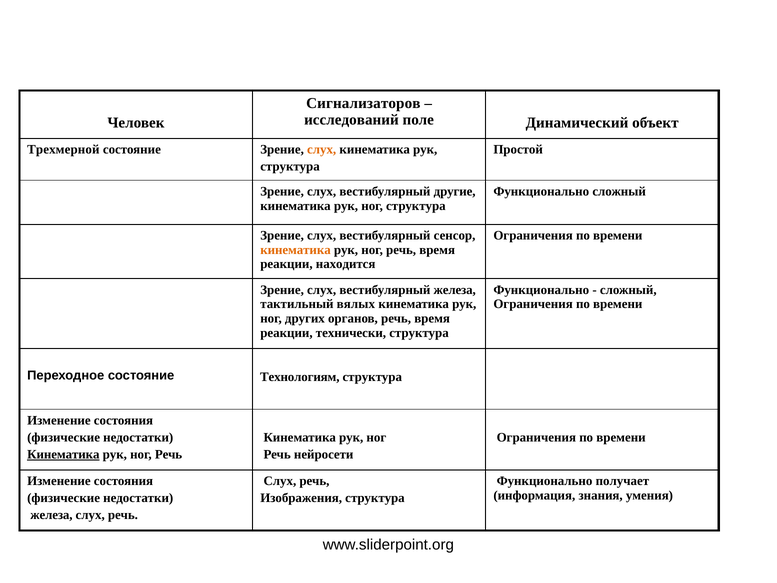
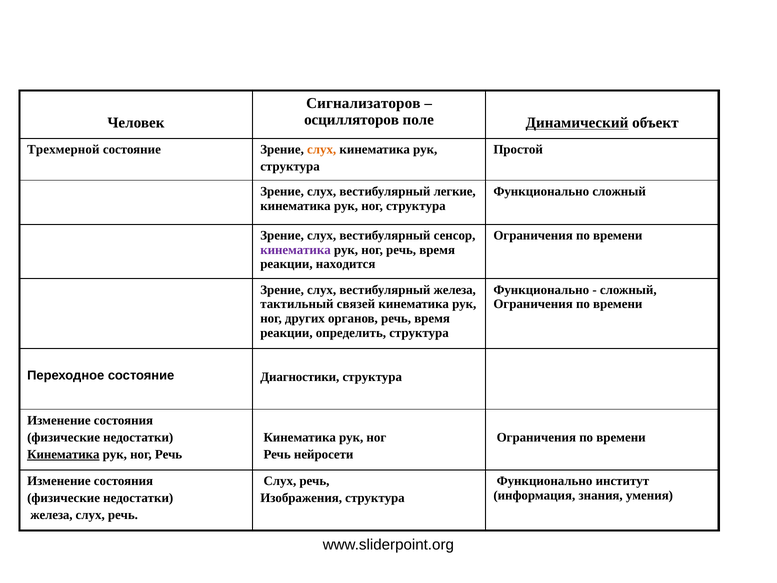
исследований: исследований -> осцилляторов (352, 120)
Динамический underline: none -> present (577, 123)
другие: другие -> легкие (455, 191)
кинематика colour: orange -> purple (296, 250)
вялых: вялых -> связей (356, 304)
технически: технически -> определить (351, 333)
Технологиям: Технологиям -> Диагностики (300, 377)
получает: получает -> институт (622, 481)
